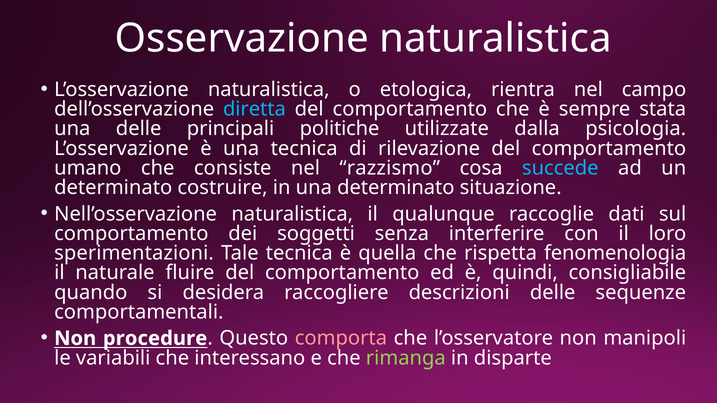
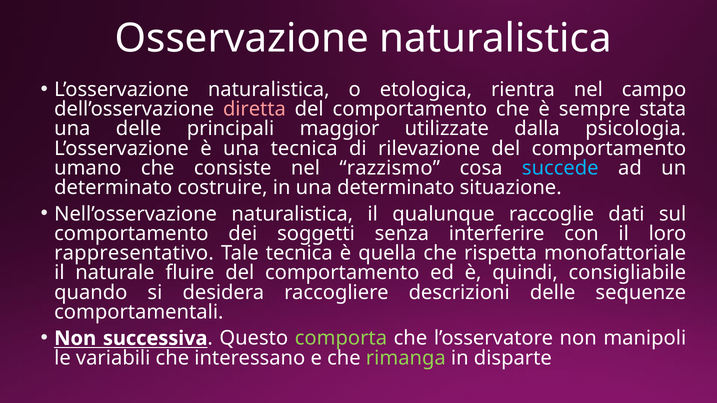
diretta colour: light blue -> pink (254, 109)
politiche: politiche -> maggior (340, 129)
sperimentazioni: sperimentazioni -> rappresentativo (134, 253)
fenomenologia: fenomenologia -> monofattoriale (615, 253)
procedure: procedure -> successiva (155, 339)
comporta colour: pink -> light green (341, 339)
